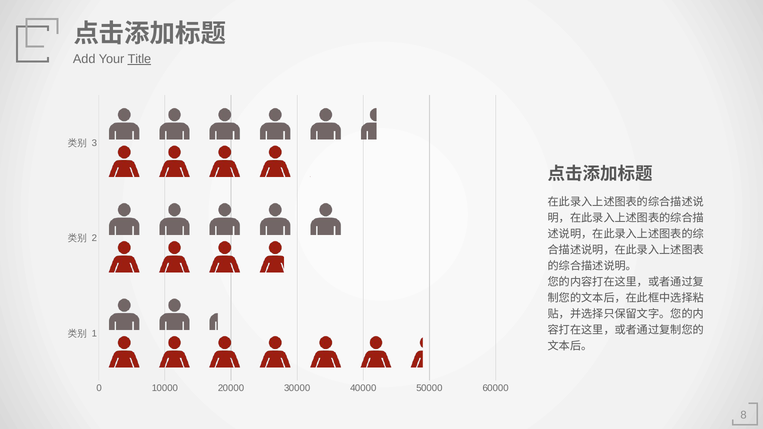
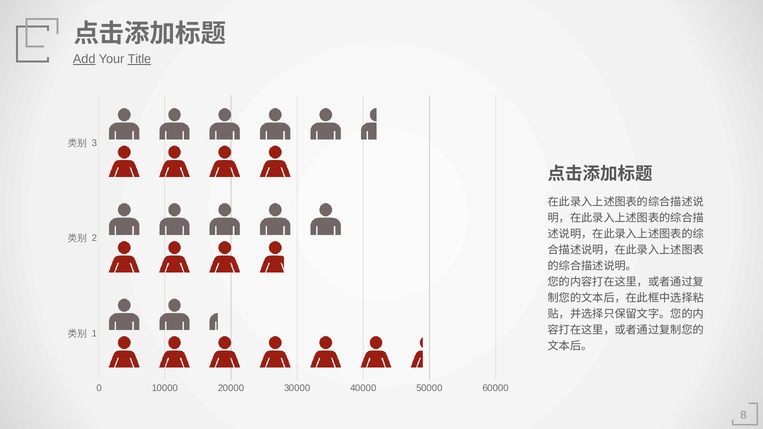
Add underline: none -> present (84, 59)
